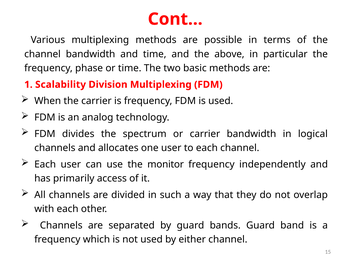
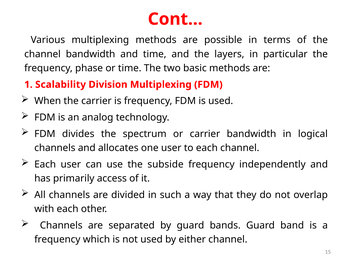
above: above -> layers (229, 54)
monitor: monitor -> subside (166, 164)
